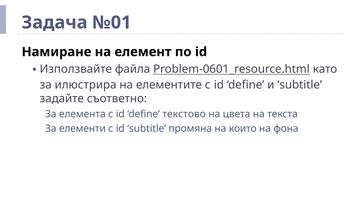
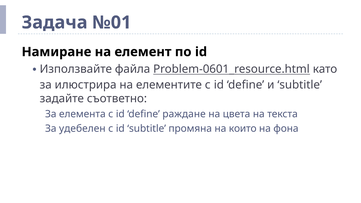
текстово: текстово -> раждане (184, 114)
елементи: елементи -> удебелен (82, 129)
